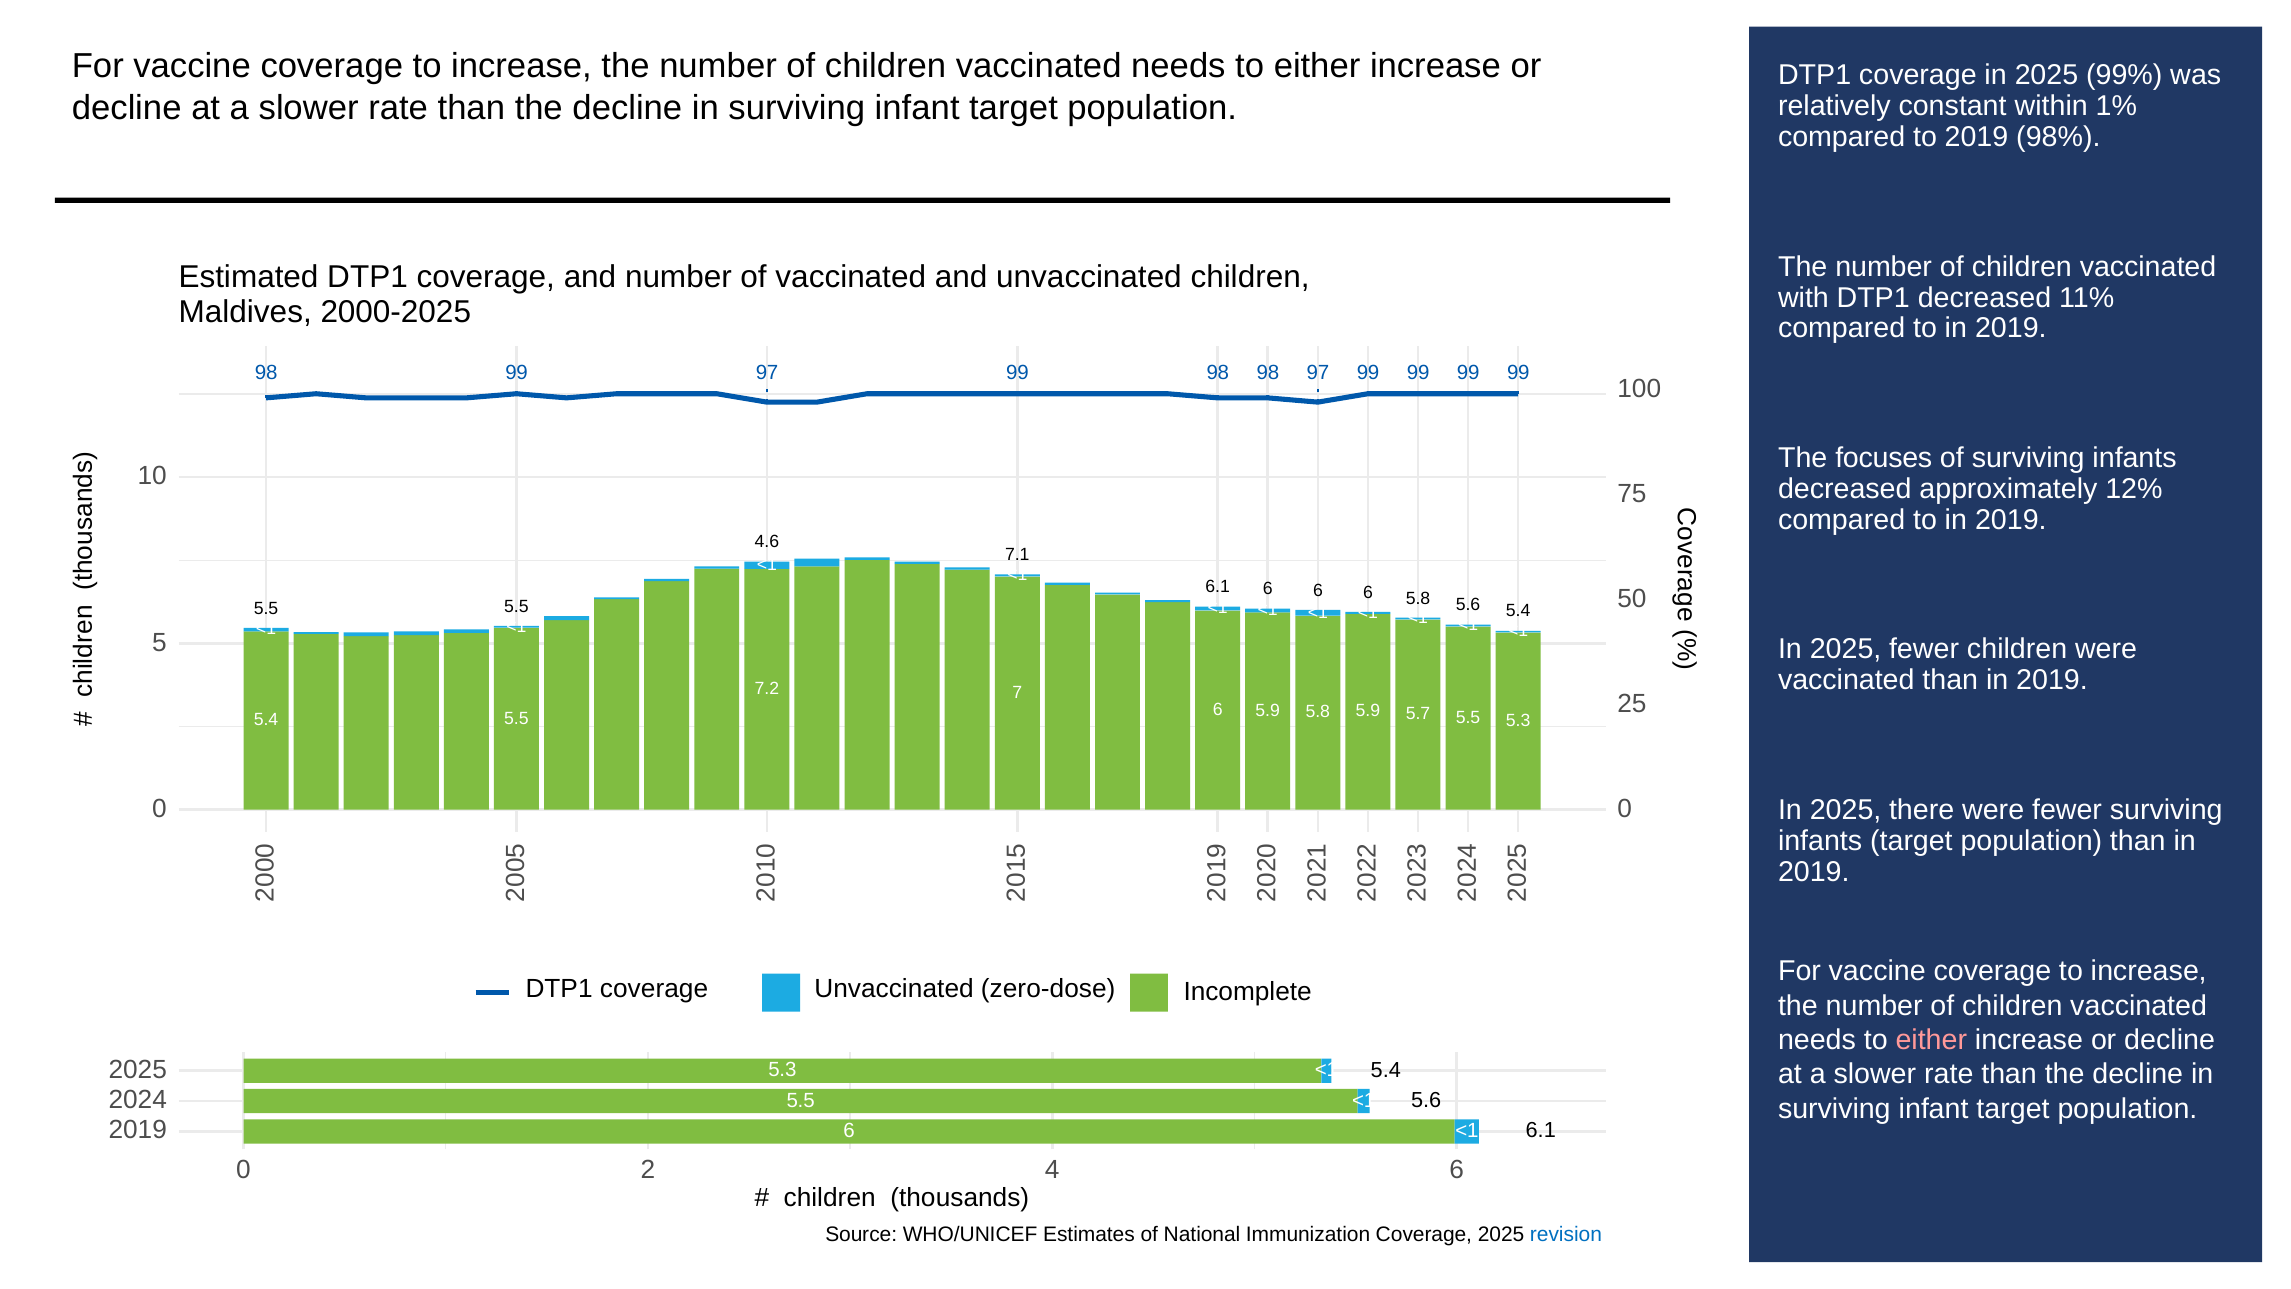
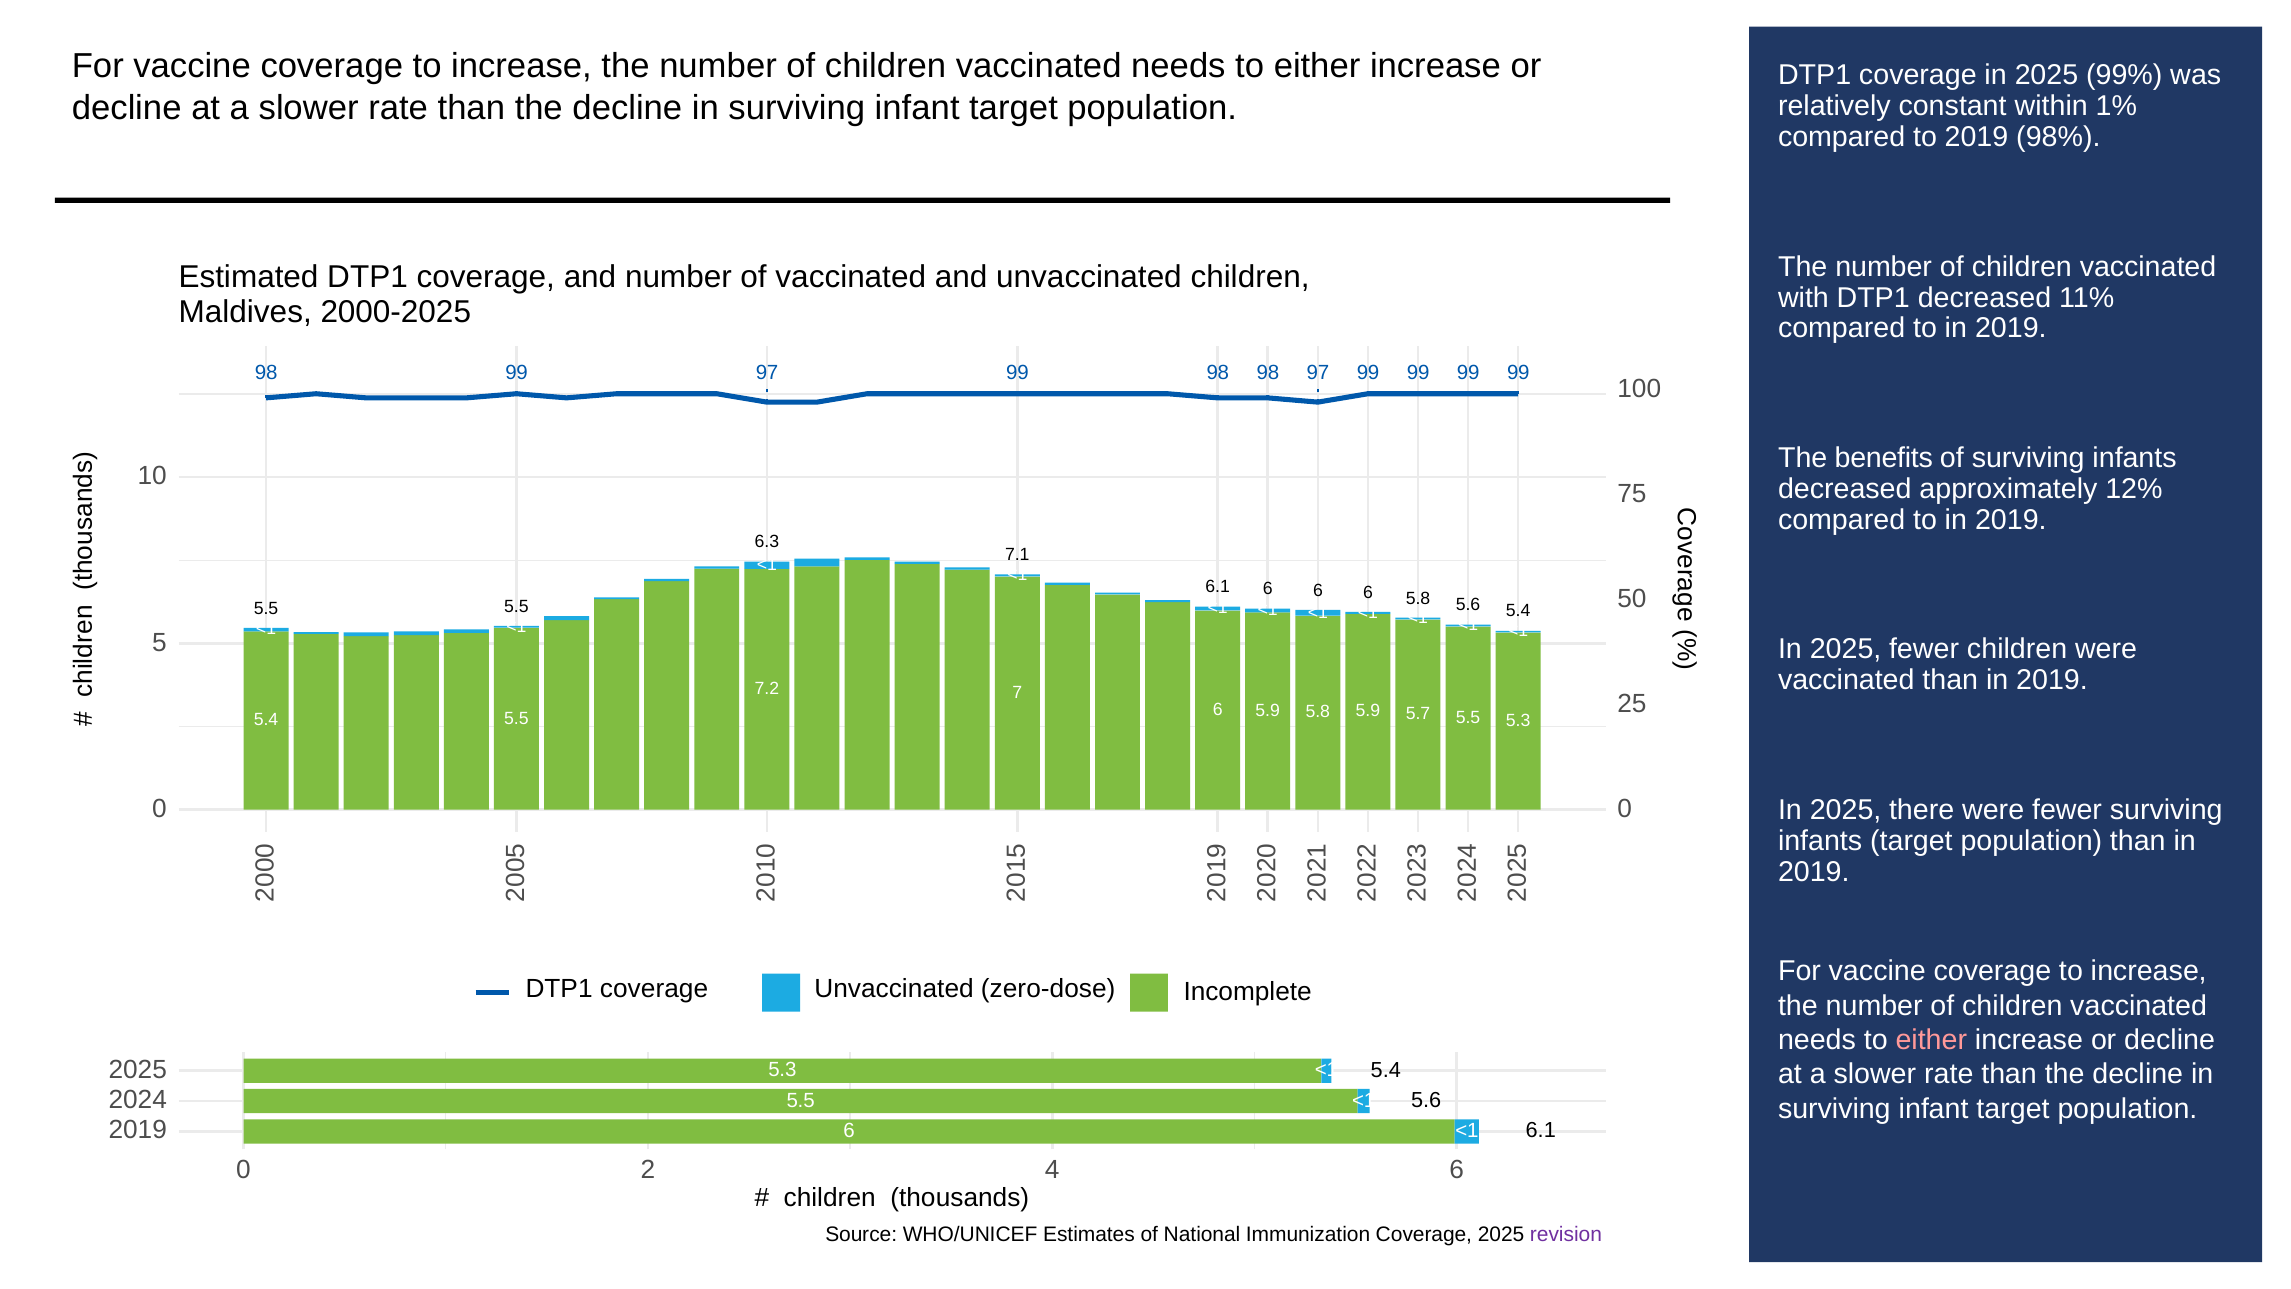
focuses: focuses -> benefits (1884, 458)
4.6: 4.6 -> 6.3 (767, 542)
revision colour: blue -> purple (1566, 1234)
